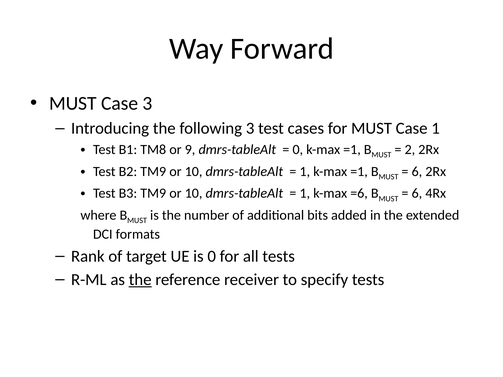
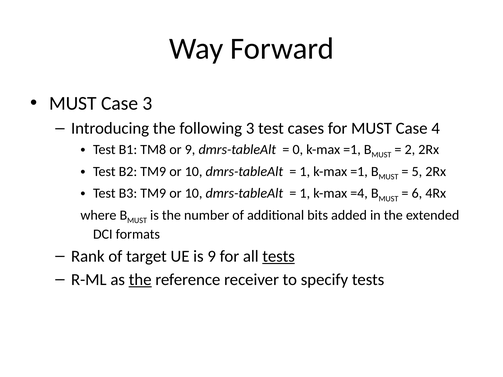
Case 1: 1 -> 4 (436, 129)
6: 6 -> 5 (417, 172)
=6: =6 -> =4 (359, 193)
is 0: 0 -> 9 (212, 256)
tests underline: none -> present (279, 256)
